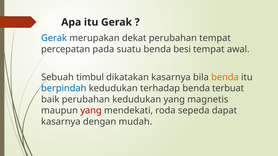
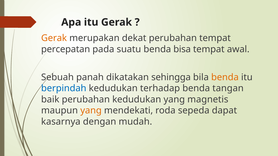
Gerak colour: blue -> orange (54, 38)
besi: besi -> bisa (182, 49)
timbul: timbul -> panah (90, 77)
dikatakan kasarnya: kasarnya -> sehingga (171, 77)
terbuat: terbuat -> tangan (228, 89)
yang colour: red -> orange (91, 111)
